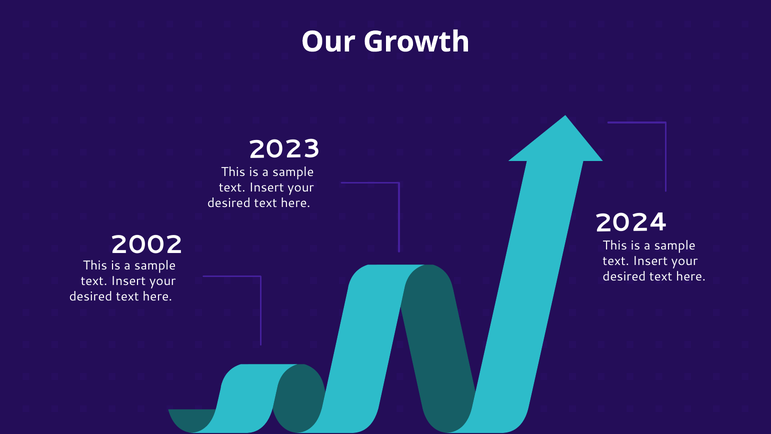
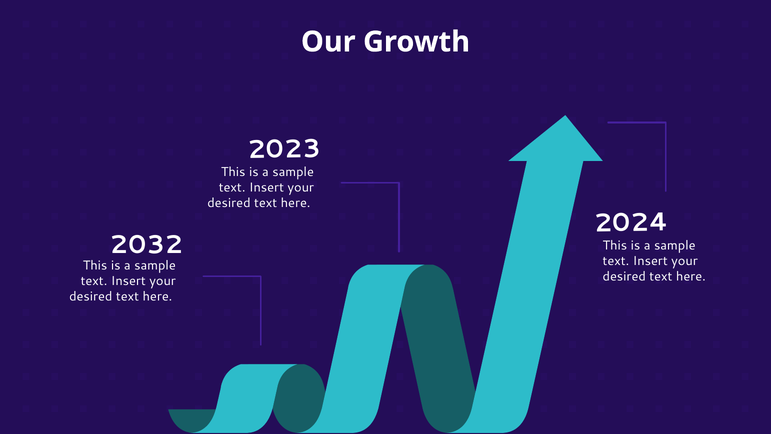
2002: 2002 -> 2032 (147, 244)
